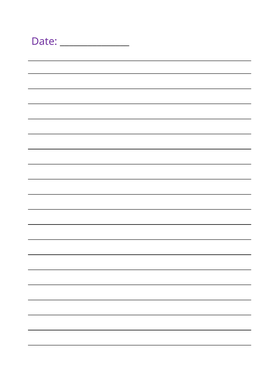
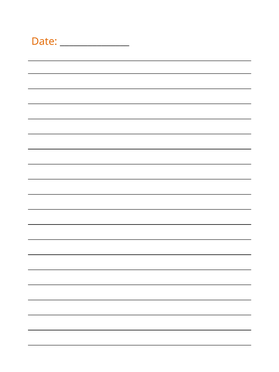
Date colour: purple -> orange (44, 42)
